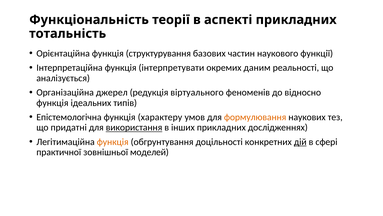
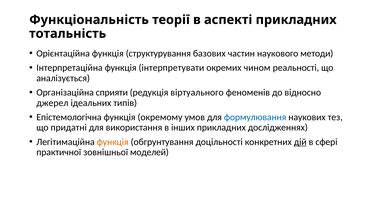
функції: функції -> методи (317, 53)
даним: даним -> чином (257, 68)
джерел: джерел -> сприяти (112, 92)
функція: функція -> джерел (52, 103)
характеру: характеру -> окремому (160, 117)
формулювання colour: orange -> blue (255, 117)
використання underline: present -> none (134, 127)
